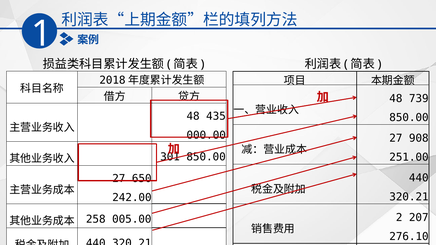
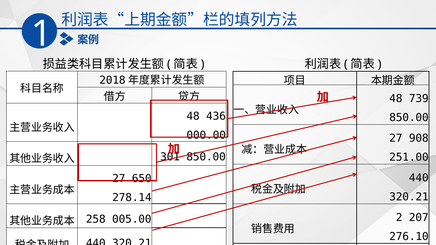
435: 435 -> 436 (216, 116)
242.00: 242.00 -> 278.14 (132, 198)
